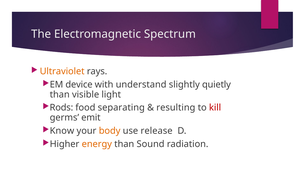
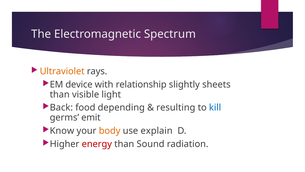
understand: understand -> relationship (141, 84)
quietly: quietly -> sheets (216, 84)
Rods: Rods -> Back (61, 107)
separating: separating -> depending (121, 107)
kill colour: red -> blue (215, 107)
release: release -> explain (157, 130)
energy colour: orange -> red (97, 144)
